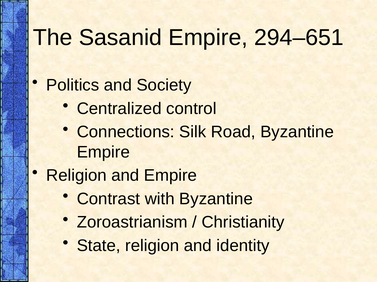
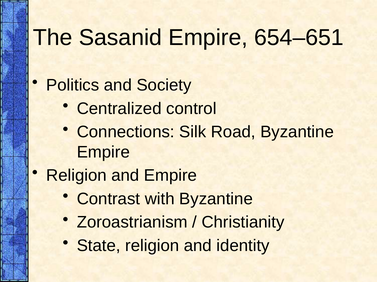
294–651: 294–651 -> 654–651 (299, 38)
